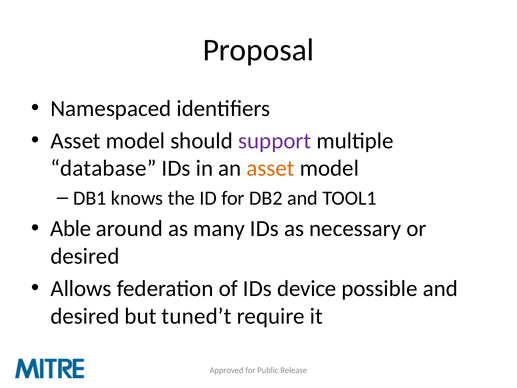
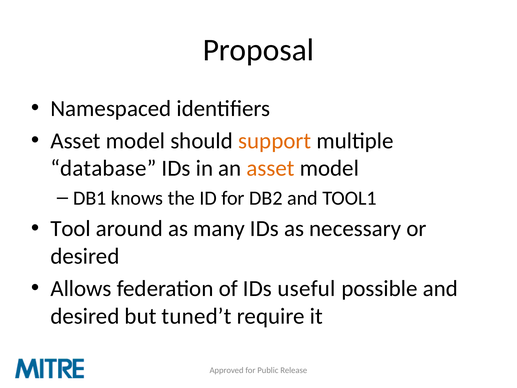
support colour: purple -> orange (275, 141)
Able: Able -> Tool (71, 229)
device: device -> useful (307, 288)
